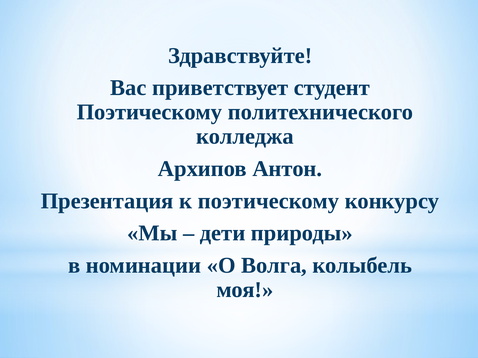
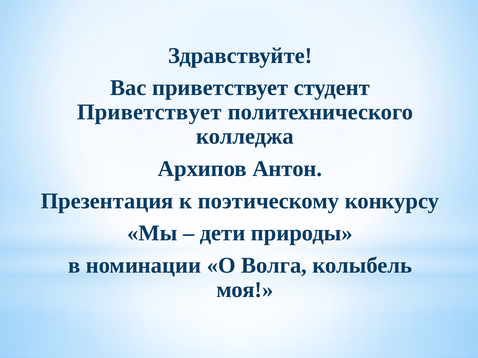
Поэтическому: Поэтическому -> Приветствует (149, 112)
